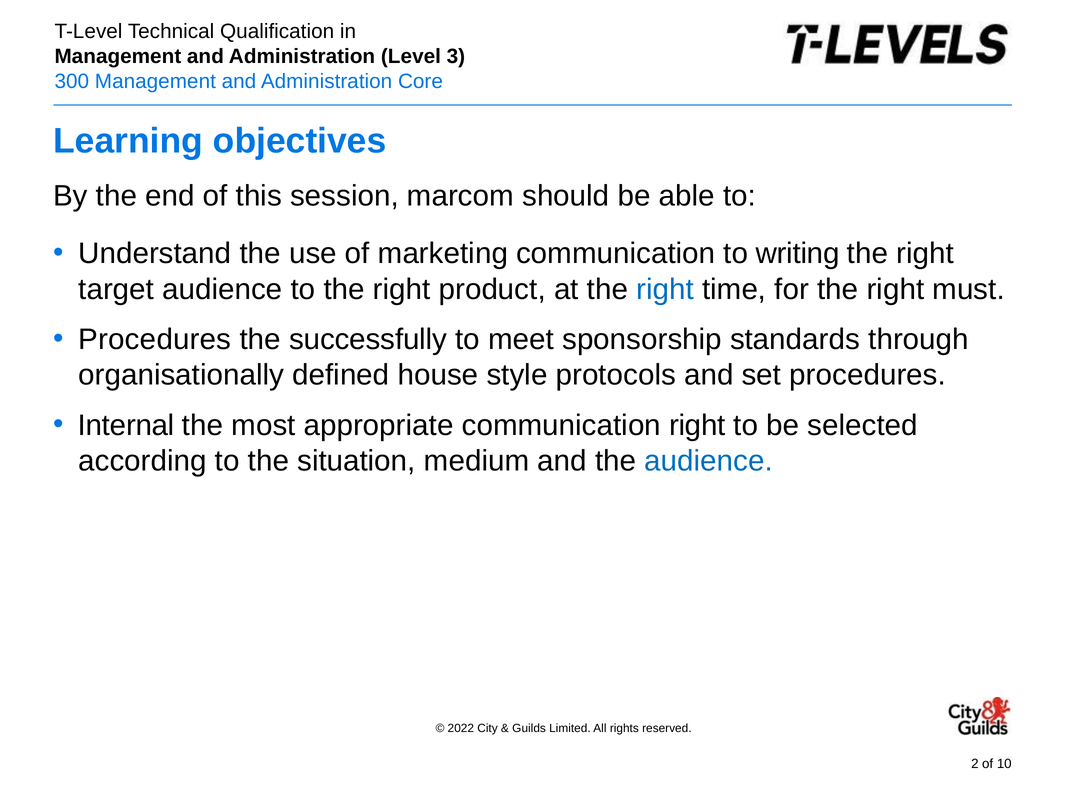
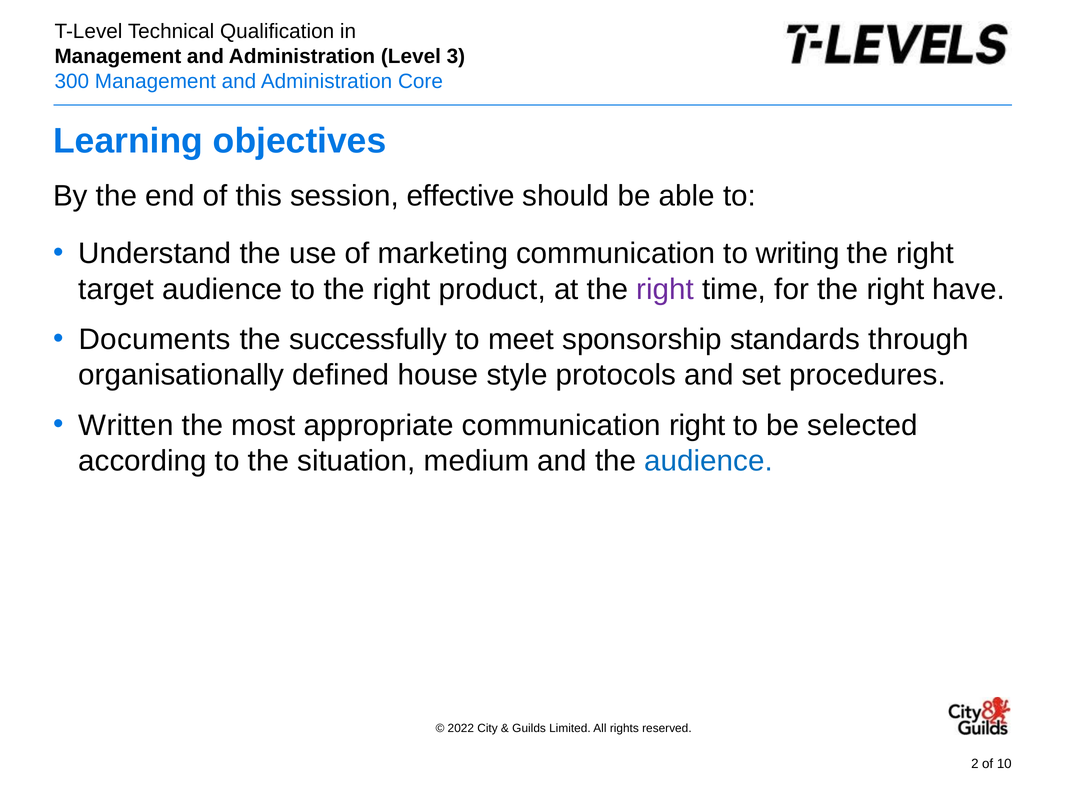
marcom: marcom -> effective (461, 196)
right colour: blue -> purple (665, 289)
must: must -> have (969, 289)
Procedures: Procedures -> Documents (155, 339)
Internal: Internal -> Written (126, 425)
